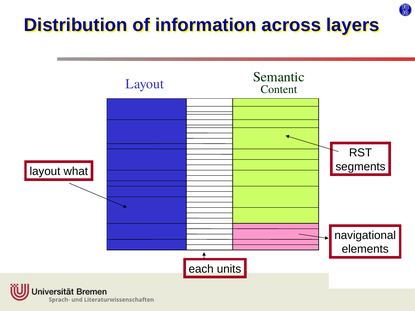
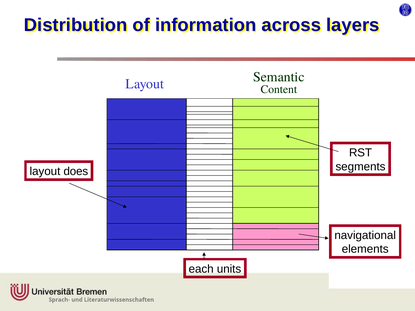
what: what -> does (76, 172)
